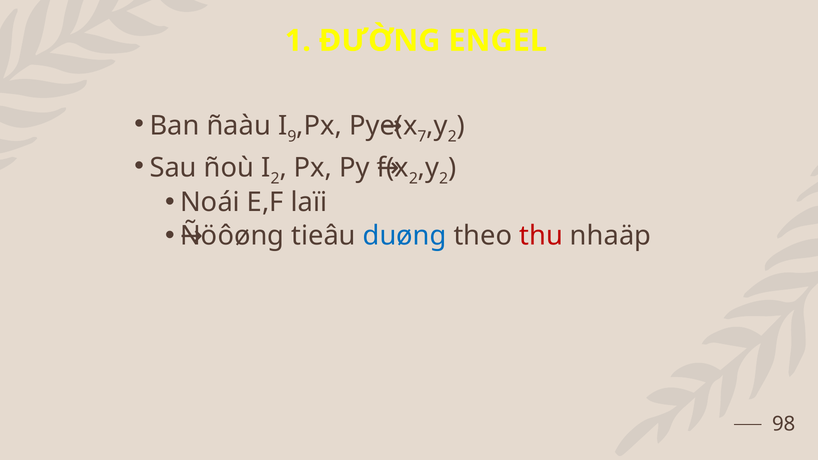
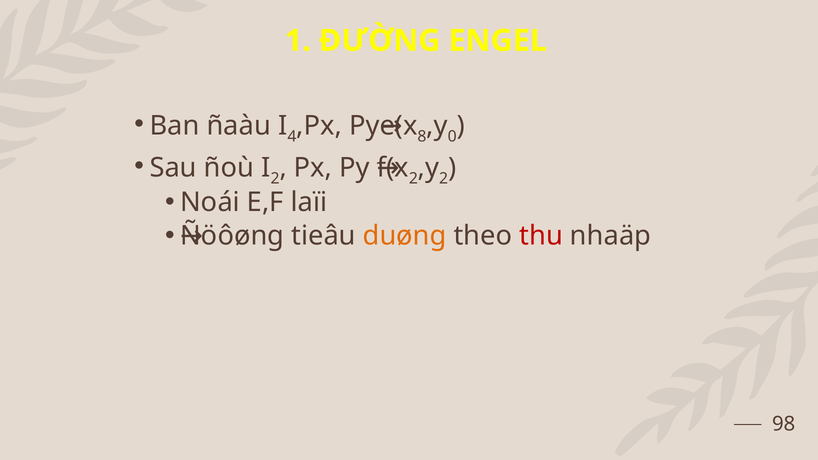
9: 9 -> 4 (292, 136)
7: 7 -> 8 (422, 136)
2: 2 -> 0 (452, 136)
duøng colour: blue -> orange (405, 236)
